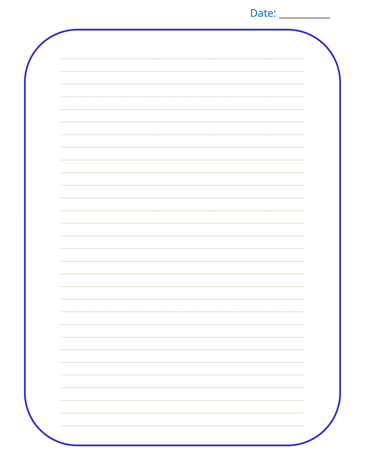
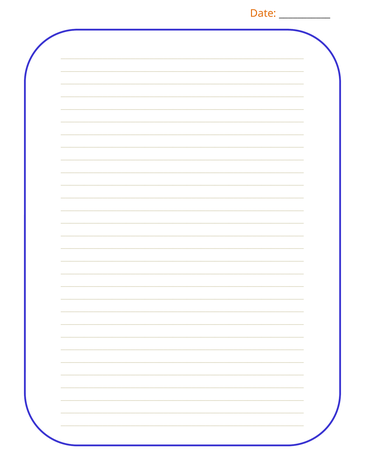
Date colour: blue -> orange (263, 13)
